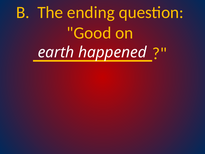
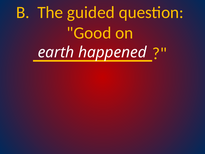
ending: ending -> guided (91, 12)
